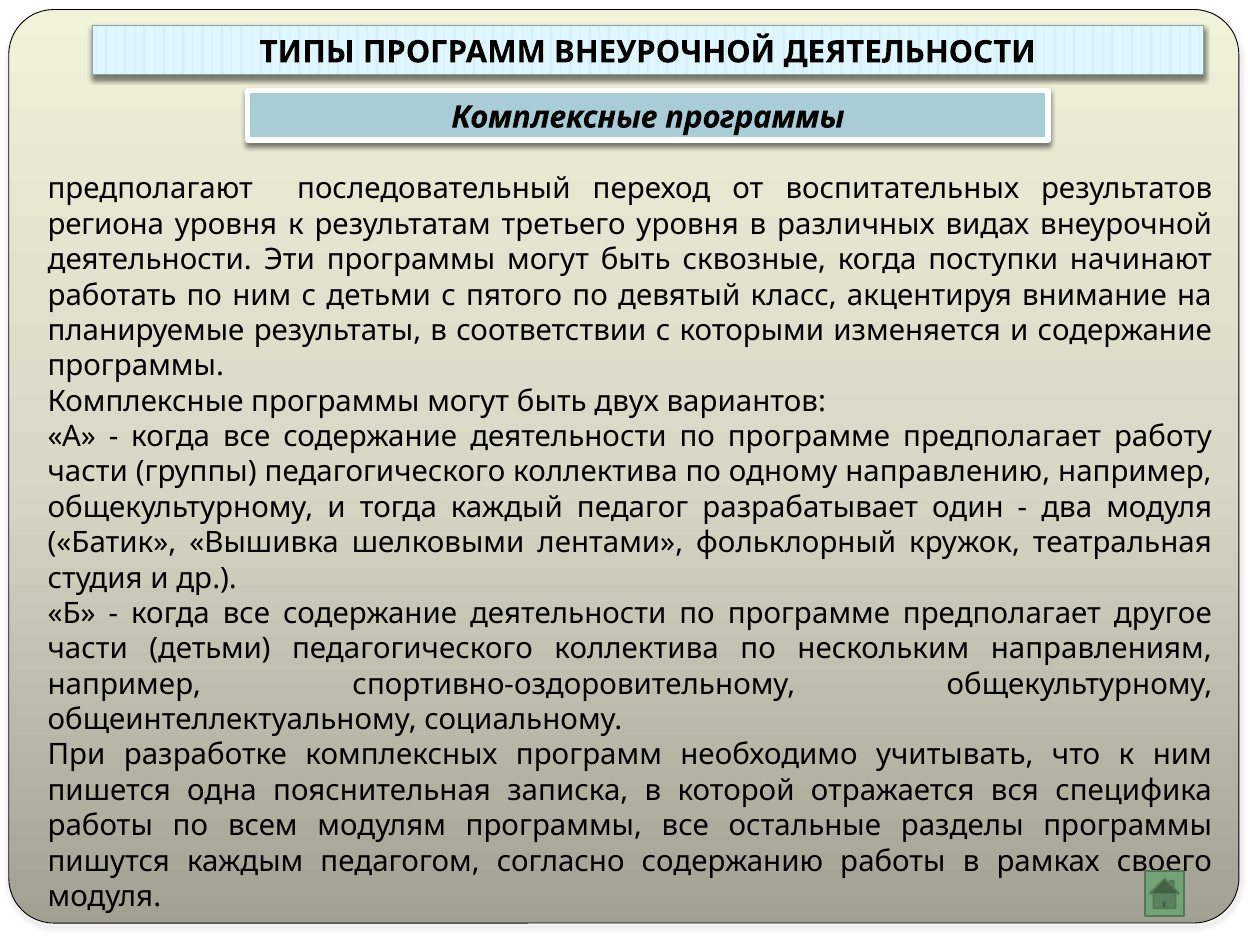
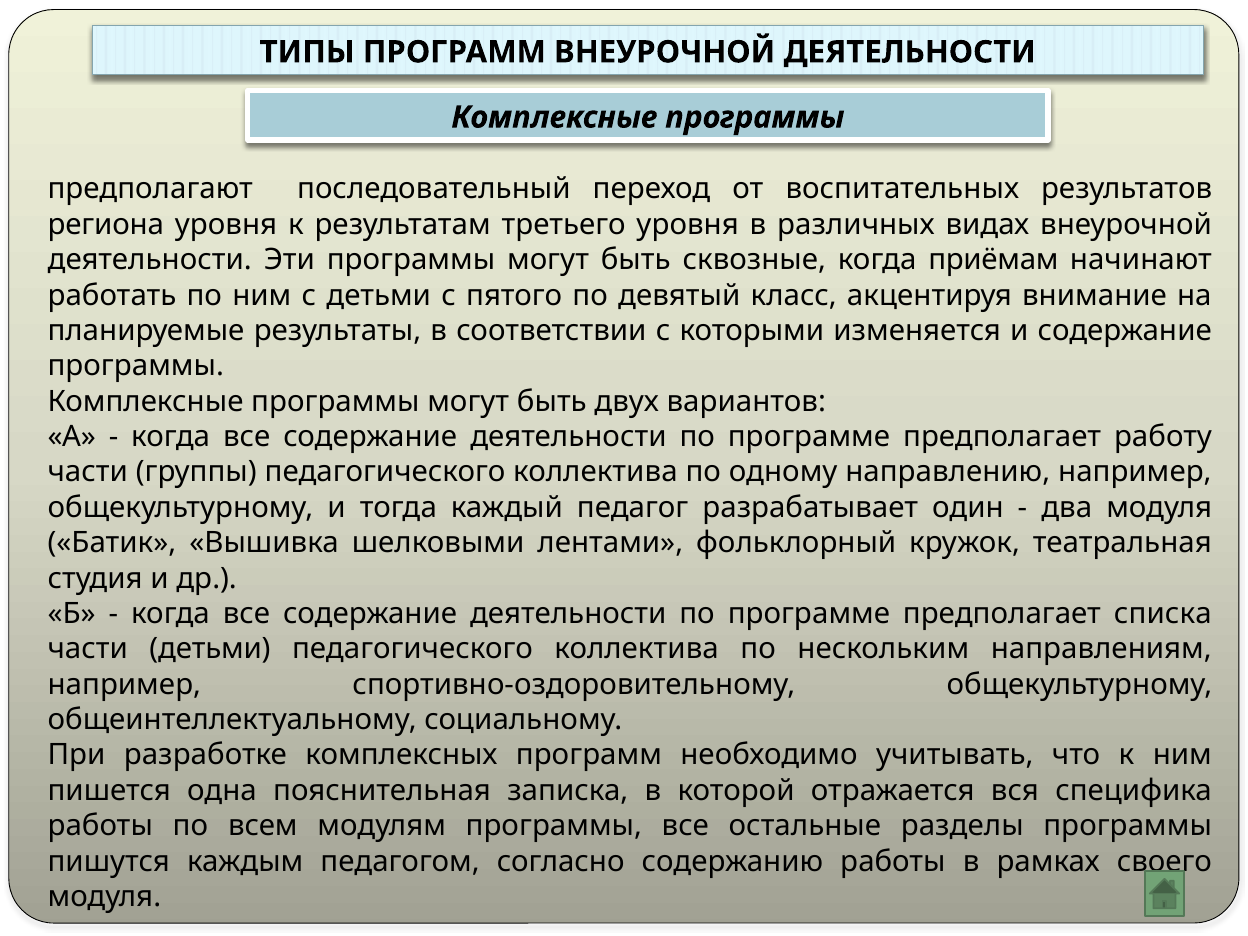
поступки: поступки -> приёмам (993, 260)
другое: другое -> списка (1163, 614)
